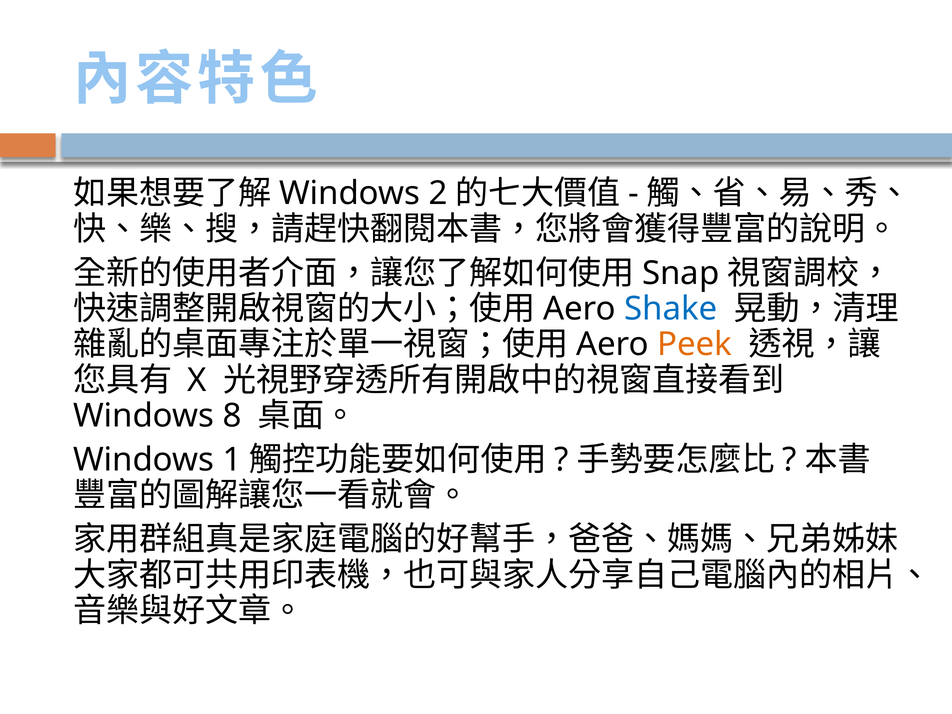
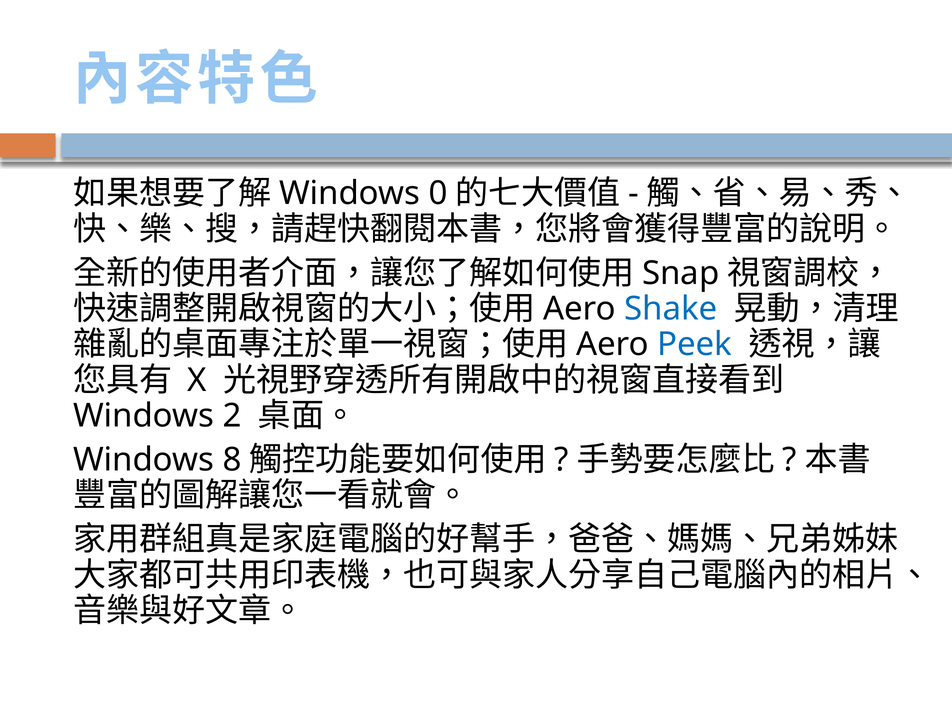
2: 2 -> 0 (438, 193)
Peek colour: orange -> blue (695, 344)
8: 8 -> 2 (232, 416)
1: 1 -> 8 (232, 460)
